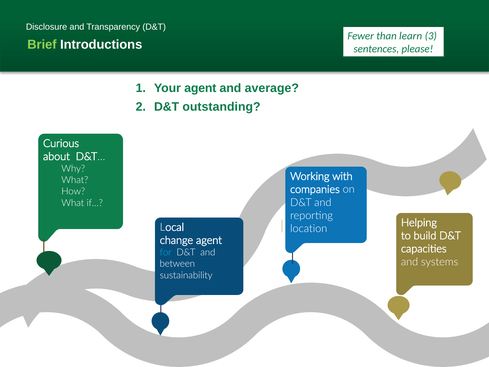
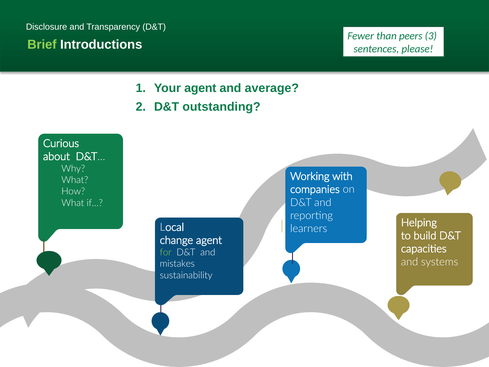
learn: learn -> peers (411, 36)
location: location -> learners (309, 228)
for colour: light blue -> light green (166, 252)
between: between -> mistakes (177, 264)
